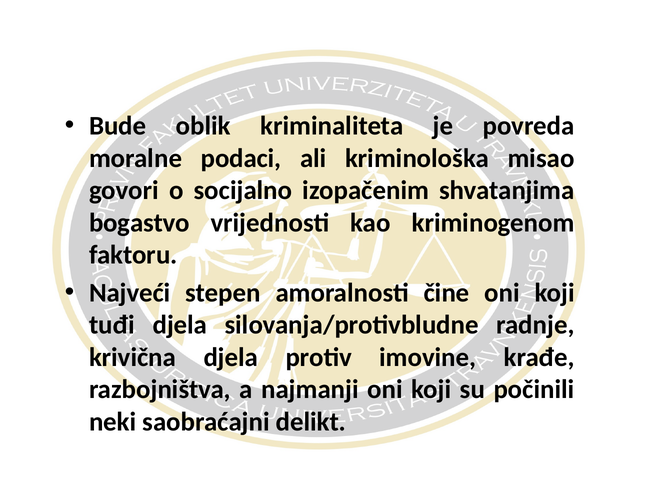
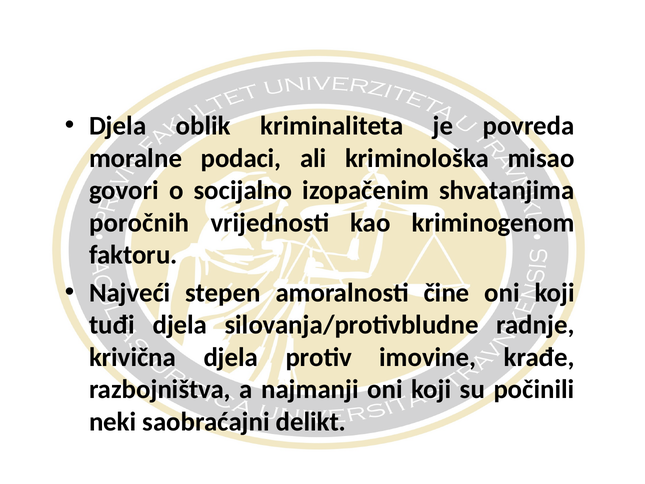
Bude: Bude -> Djela (118, 126)
bogastvo: bogastvo -> poročnih (139, 223)
